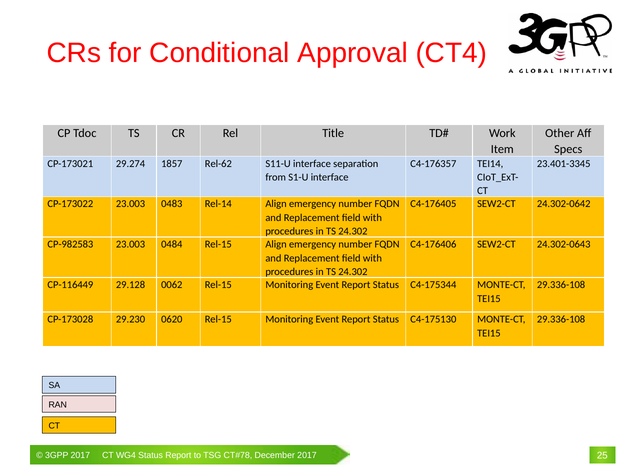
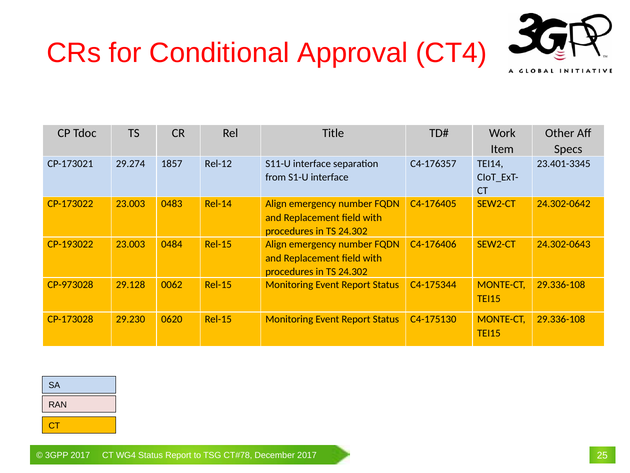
Rel-62: Rel-62 -> Rel-12 (218, 163)
CP-982583: CP-982583 -> CP-193022 (70, 244)
CP-116449: CP-116449 -> CP-973028 (70, 285)
